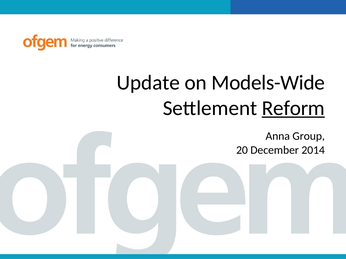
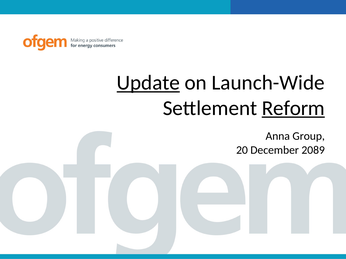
Update underline: none -> present (148, 83)
Models-Wide: Models-Wide -> Launch-Wide (268, 83)
2014: 2014 -> 2089 (313, 150)
